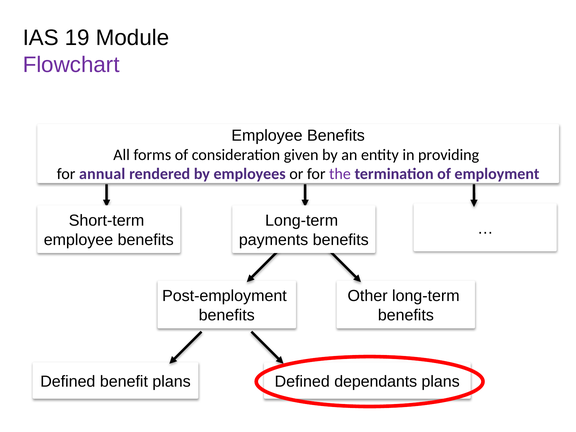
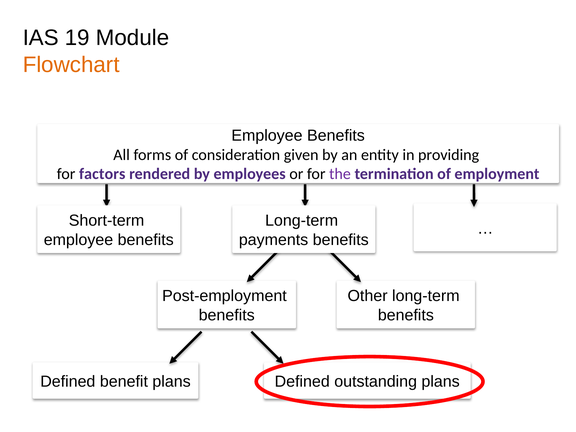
Flowchart colour: purple -> orange (71, 65)
annual: annual -> factors (102, 174)
dependants: dependants -> outstanding (376, 382)
